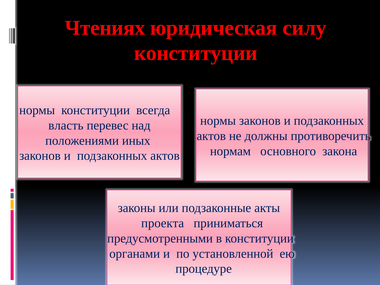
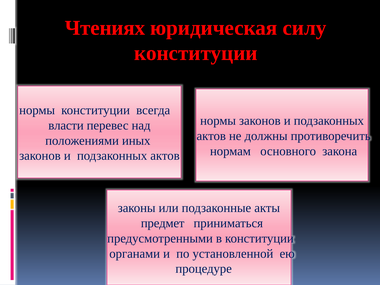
власть: власть -> власти (66, 125)
проекта: проекта -> предмет (163, 223)
